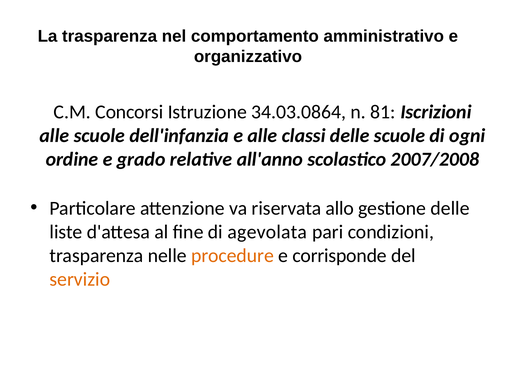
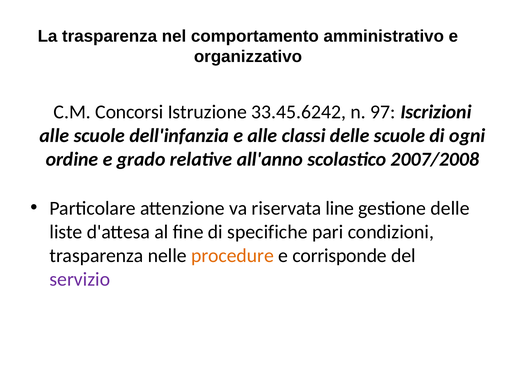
34.03.0864: 34.03.0864 -> 33.45.6242 (299, 112)
81: 81 -> 97 (383, 112)
allo: allo -> line (340, 208)
agevolata: agevolata -> specifiche (267, 232)
servizio colour: orange -> purple (80, 279)
